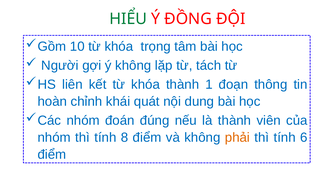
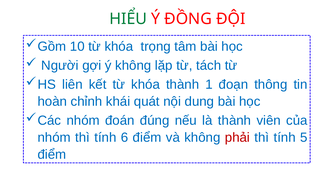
8: 8 -> 6 (125, 138)
phải colour: orange -> red (237, 138)
6: 6 -> 5 (304, 138)
